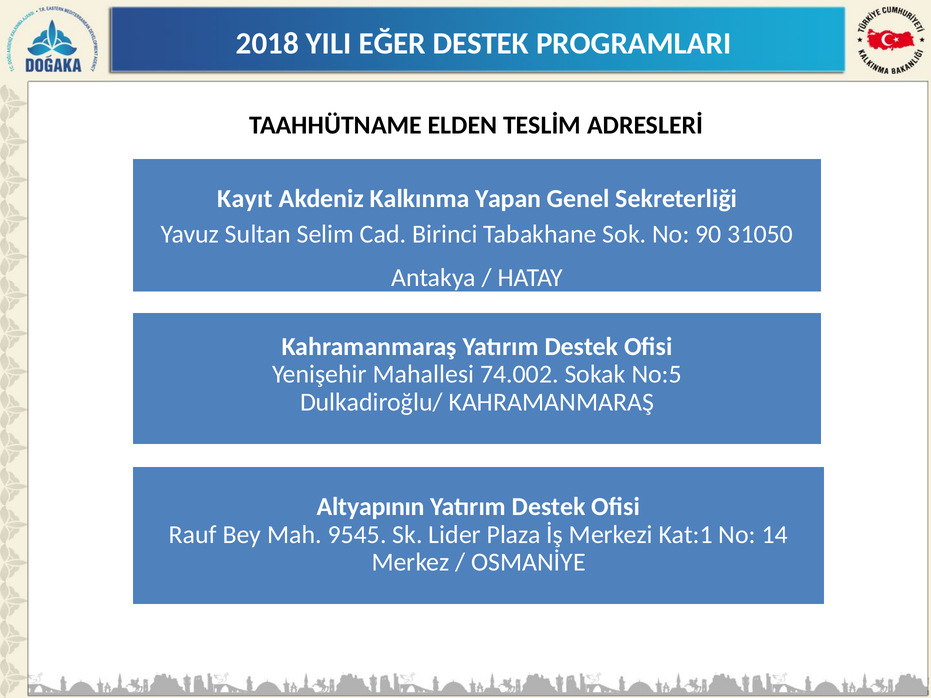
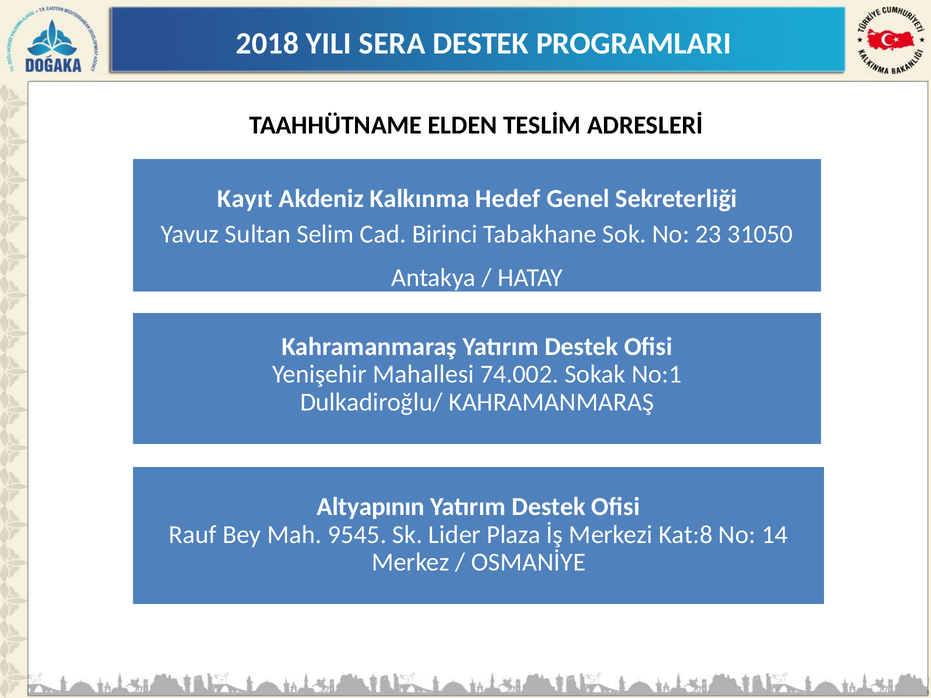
EĞER: EĞER -> SERA (392, 43)
Yapan: Yapan -> Hedef (508, 199)
90: 90 -> 23 (708, 235)
No:5: No:5 -> No:1 (657, 375)
Kat:1: Kat:1 -> Kat:8 (686, 535)
